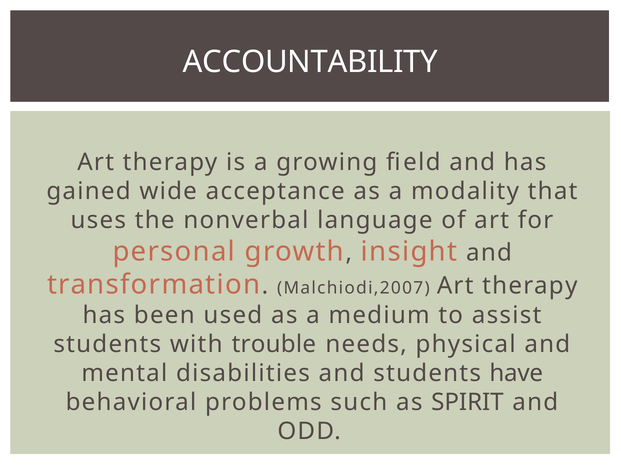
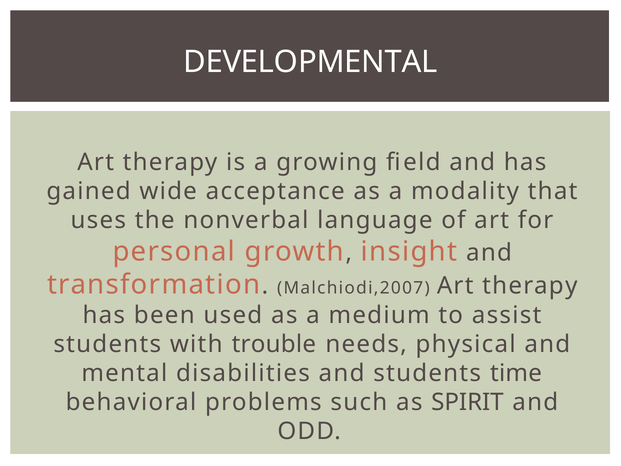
ACCOUNTABILITY: ACCOUNTABILITY -> DEVELOPMENTAL (310, 62)
have: have -> time (516, 373)
